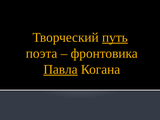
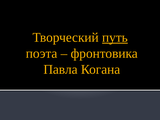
Павла underline: present -> none (61, 69)
